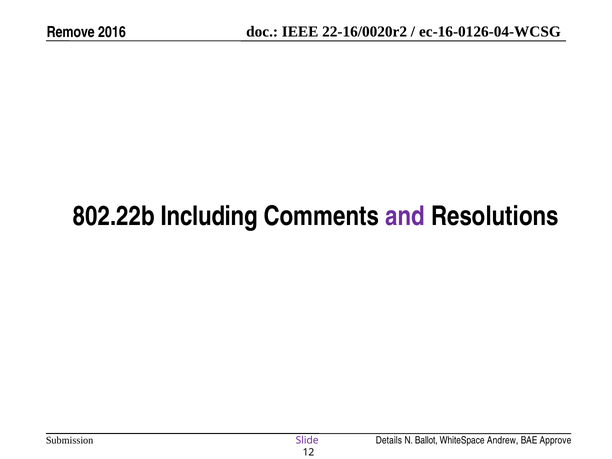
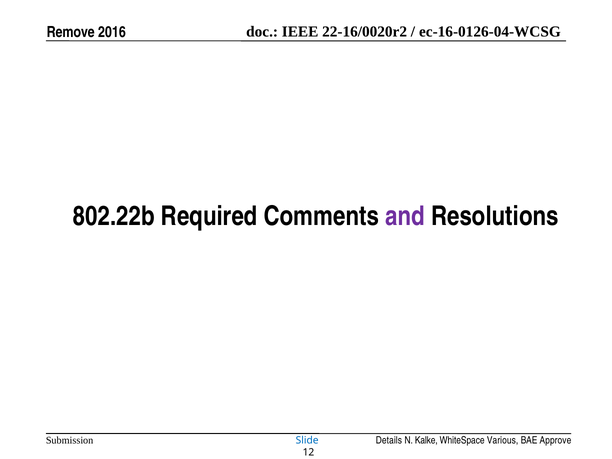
Including: Including -> Required (209, 216)
Ballot: Ballot -> Kalke (426, 440)
Andrew: Andrew -> Various (503, 440)
Slide colour: purple -> blue (307, 440)
